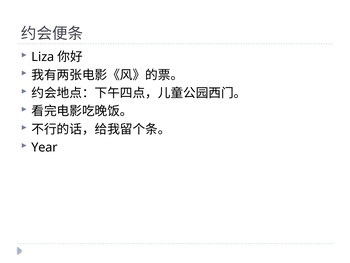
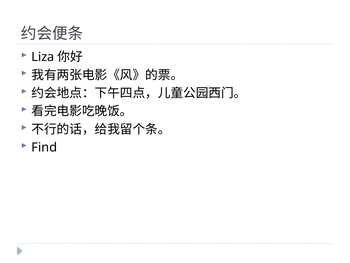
Year: Year -> Find (44, 147)
